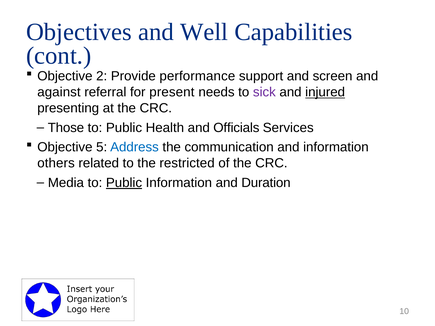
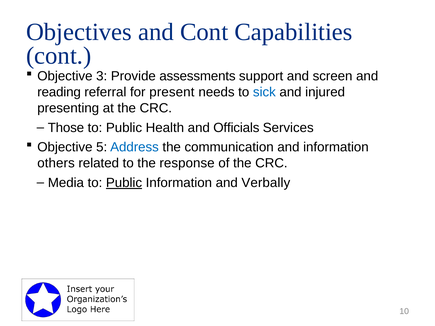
and Well: Well -> Cont (204, 32)
2: 2 -> 3 (102, 76)
performance: performance -> assessments (197, 76)
against: against -> reading (59, 92)
sick colour: purple -> blue (264, 92)
injured underline: present -> none (325, 92)
restricted: restricted -> response (187, 163)
Duration: Duration -> Verbally (266, 183)
